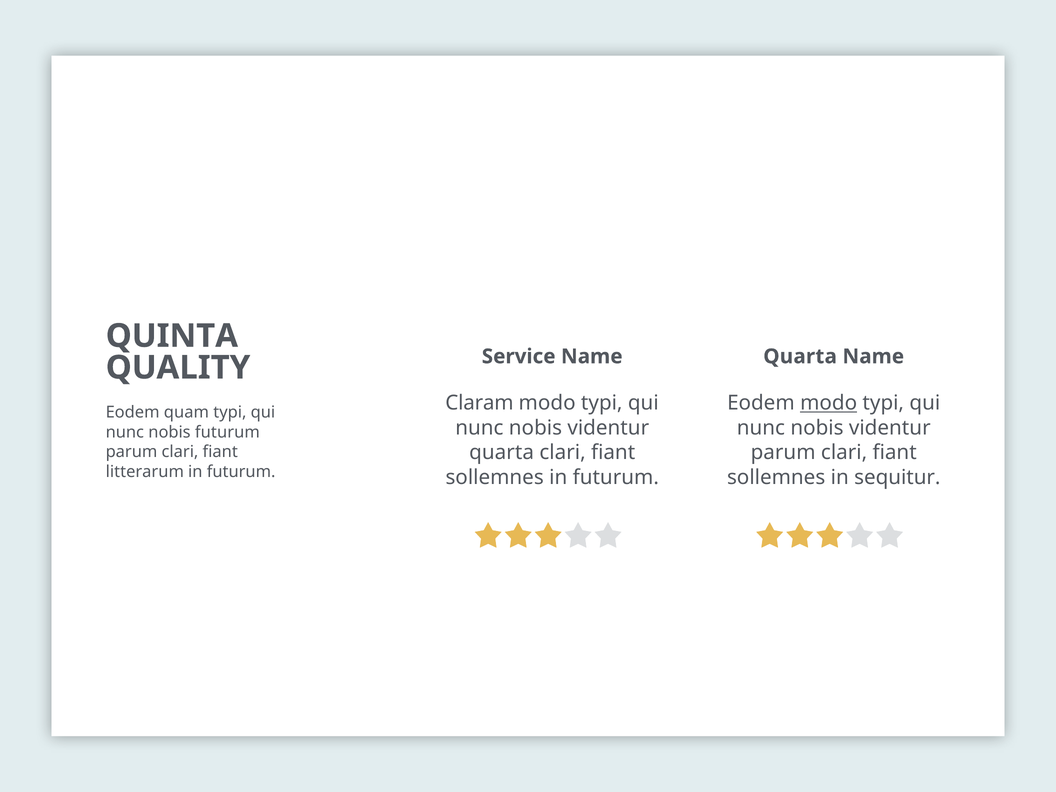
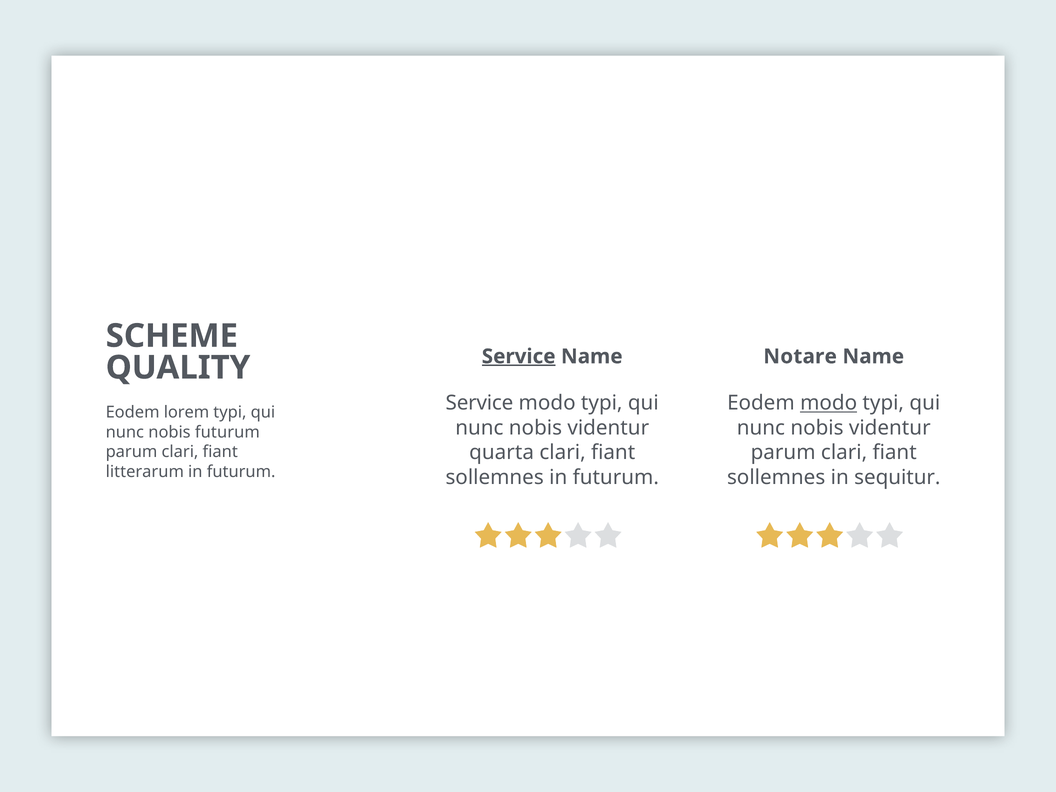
QUINTA: QUINTA -> SCHEME (172, 336)
Service underline: none -> present (519, 356)
Quarta: Quarta -> Notare (800, 356)
Claram: Claram -> Service (479, 403)
quam: quam -> lorem (186, 412)
